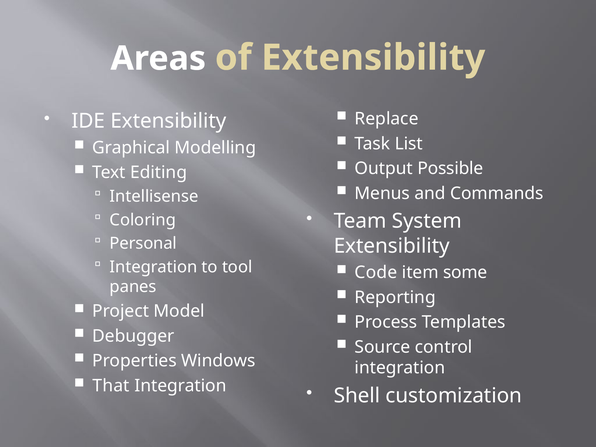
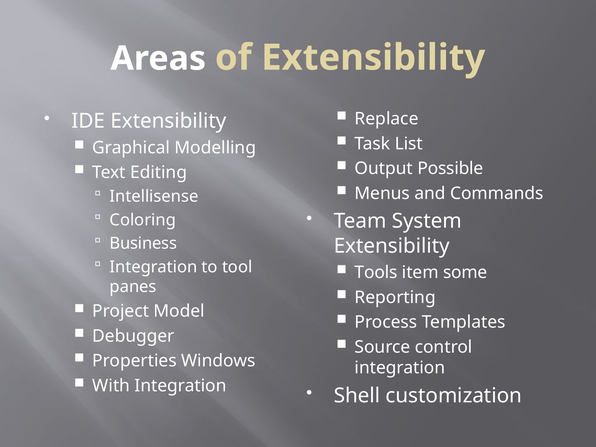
Personal: Personal -> Business (143, 243)
Code: Code -> Tools (376, 272)
That: That -> With (111, 386)
